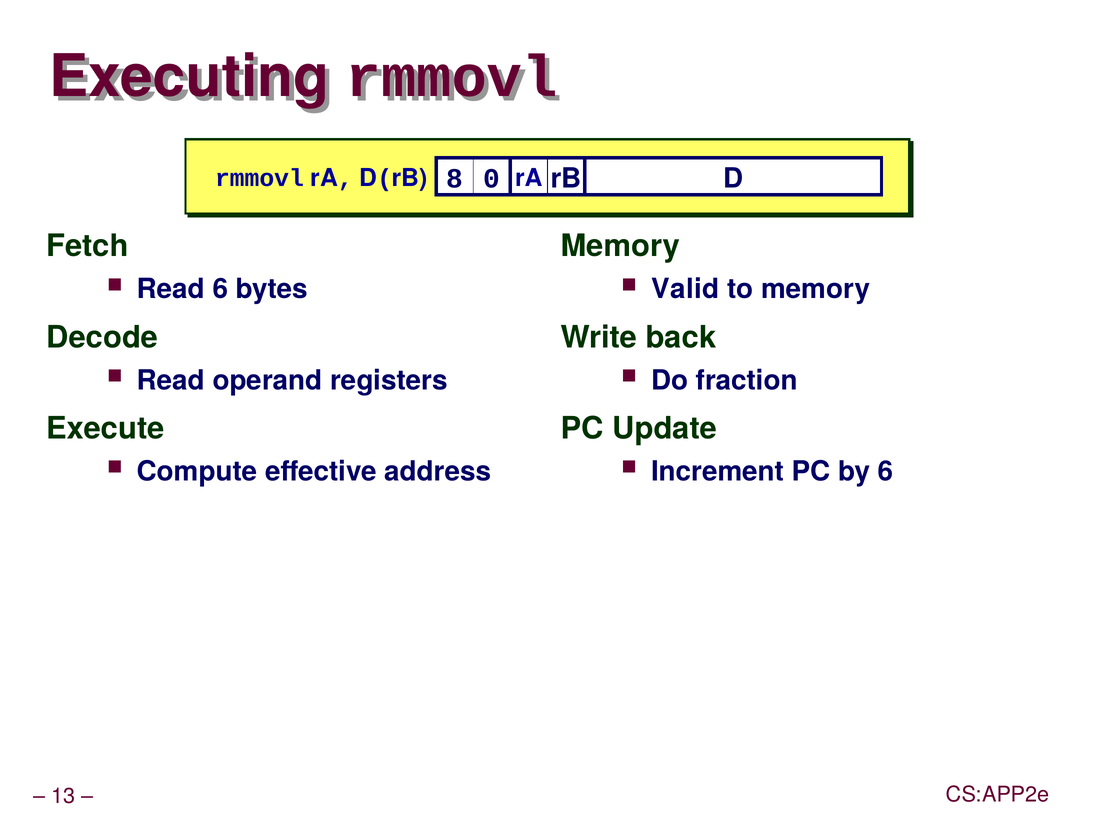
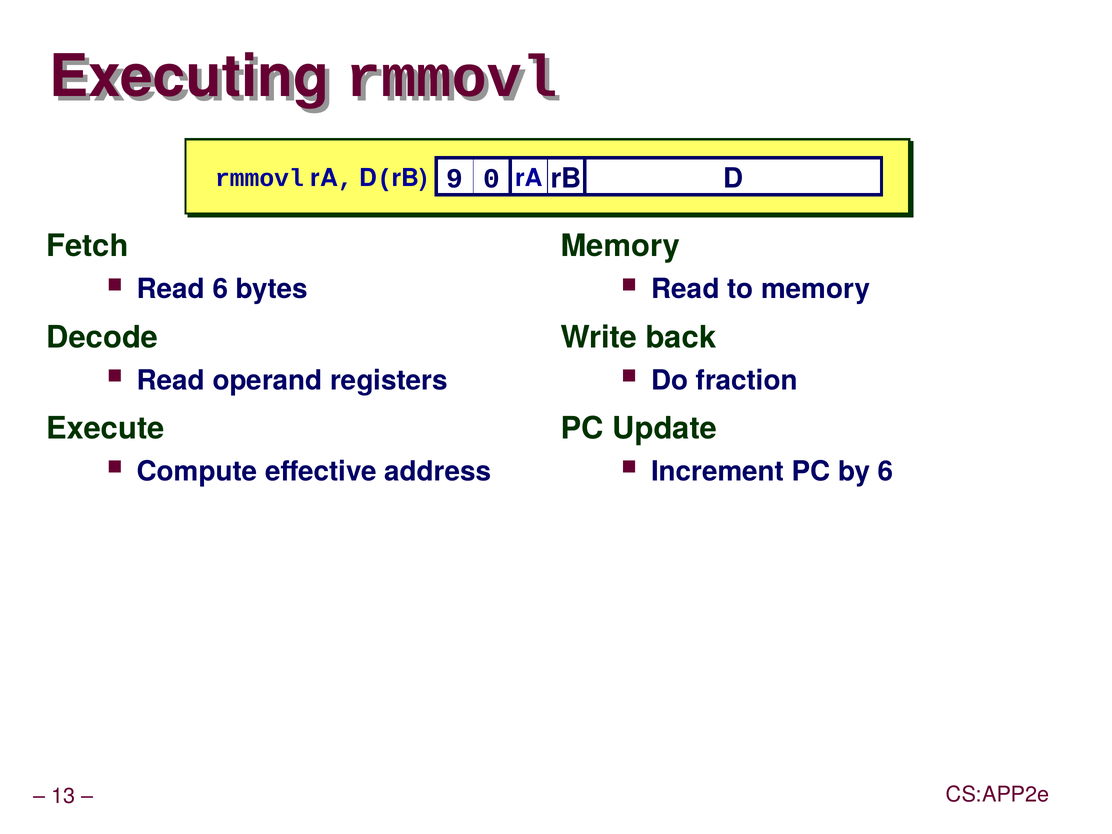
8: 8 -> 9 (455, 178)
Valid: Valid -> Read (685, 289)
